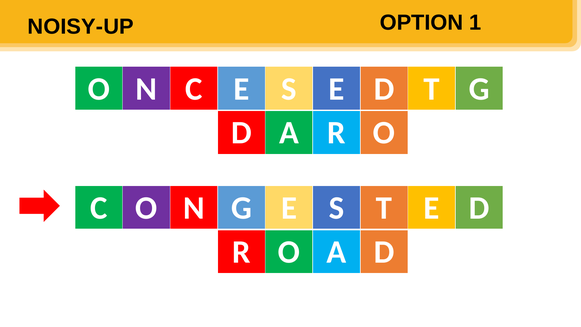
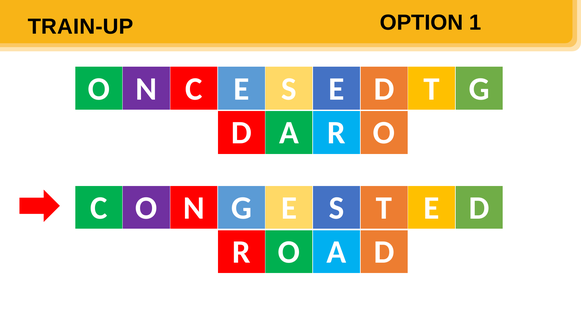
NOISY-UP: NOISY-UP -> TRAIN-UP (81, 27)
